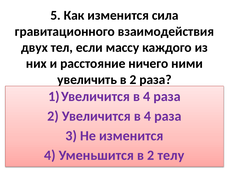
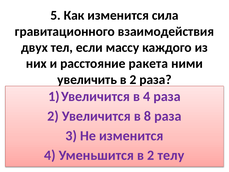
ничего: ничего -> ракета (148, 63)
Увеличится в 4: 4 -> 8 (148, 116)
